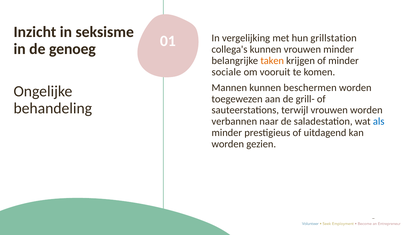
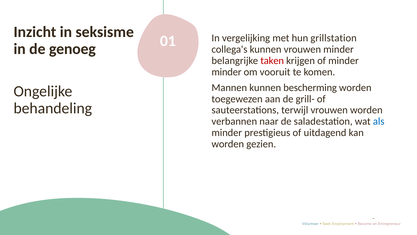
taken colour: orange -> red (272, 61)
sociale: sociale -> minder (227, 72)
beschermen: beschermen -> bescherming (310, 87)
